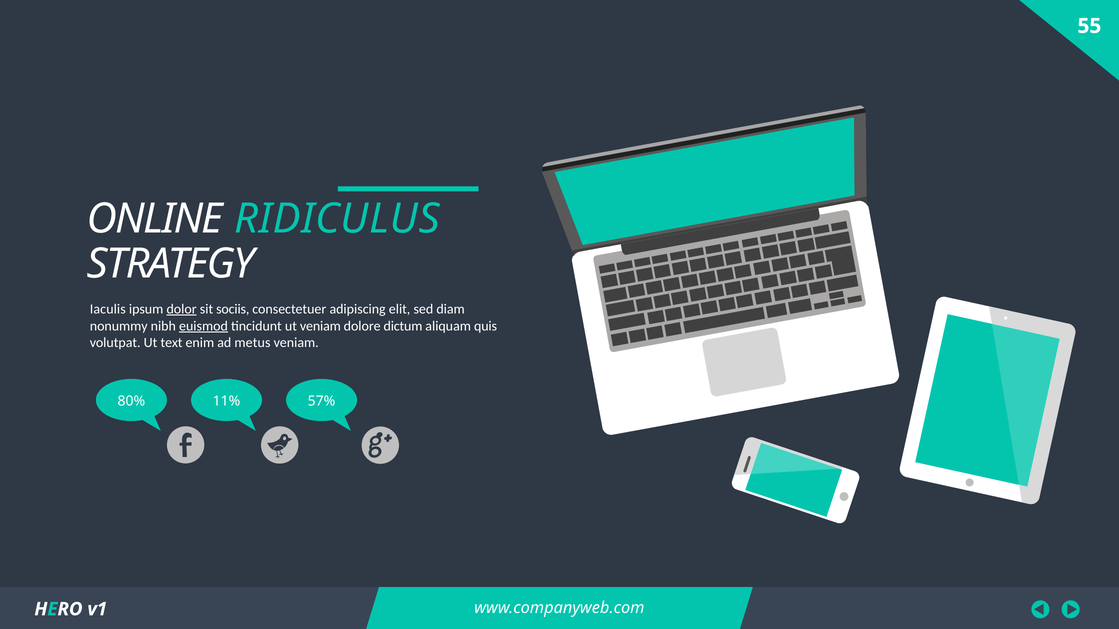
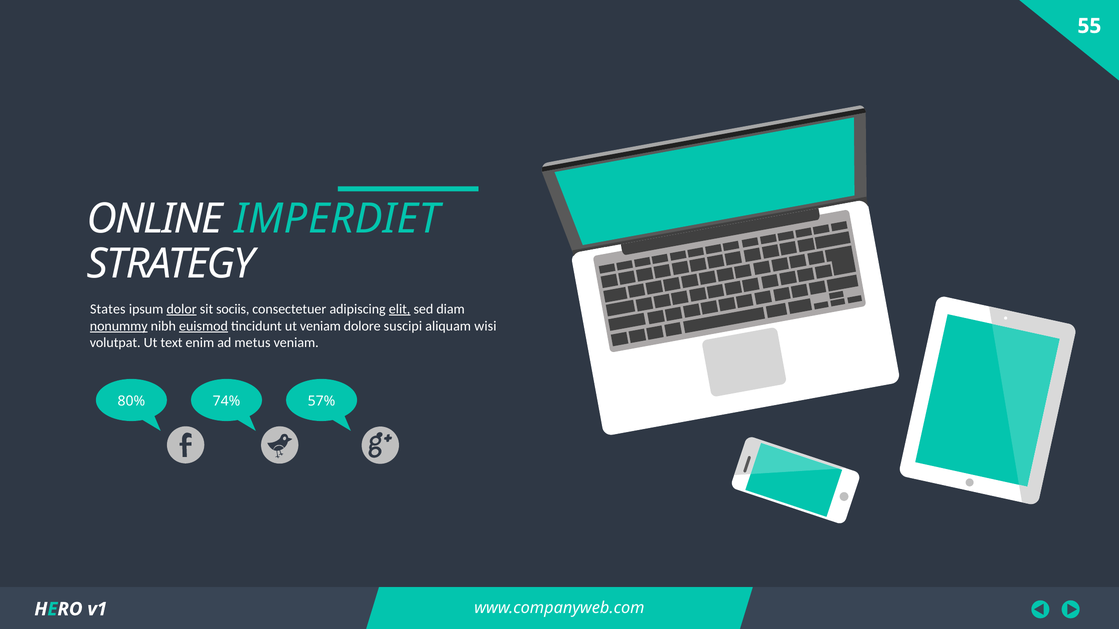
RIDICULUS: RIDICULUS -> IMPERDIET (337, 219)
Iaculis: Iaculis -> States (108, 309)
elit underline: none -> present (400, 309)
nonummy underline: none -> present (119, 326)
dictum: dictum -> suscipi (403, 326)
quis: quis -> wisi (485, 326)
11%: 11% -> 74% (226, 401)
